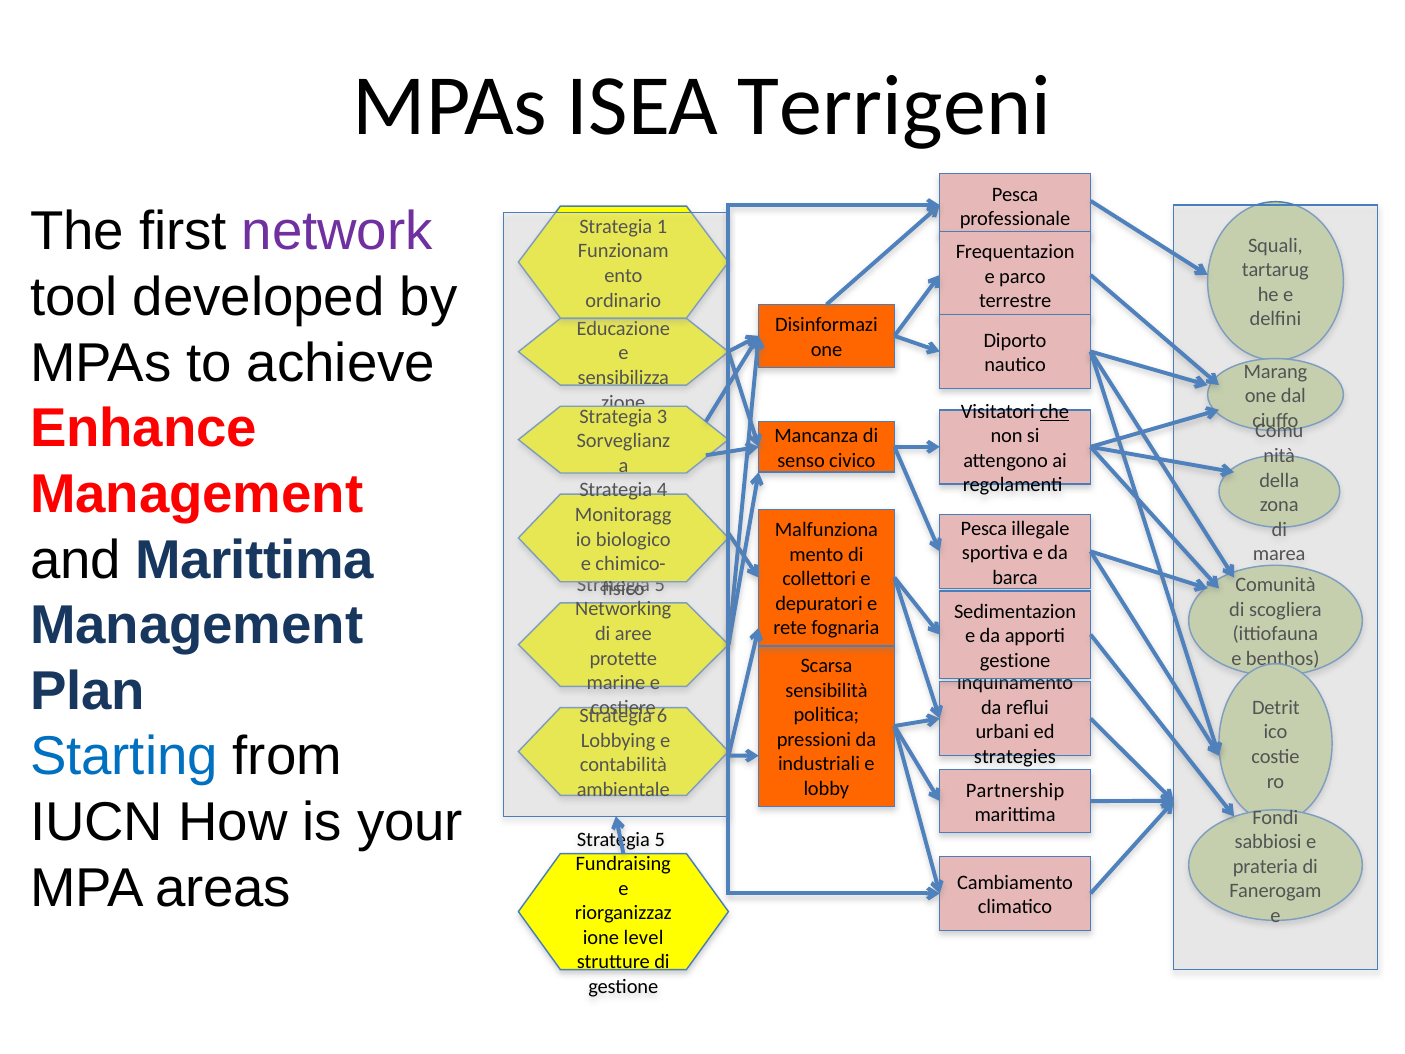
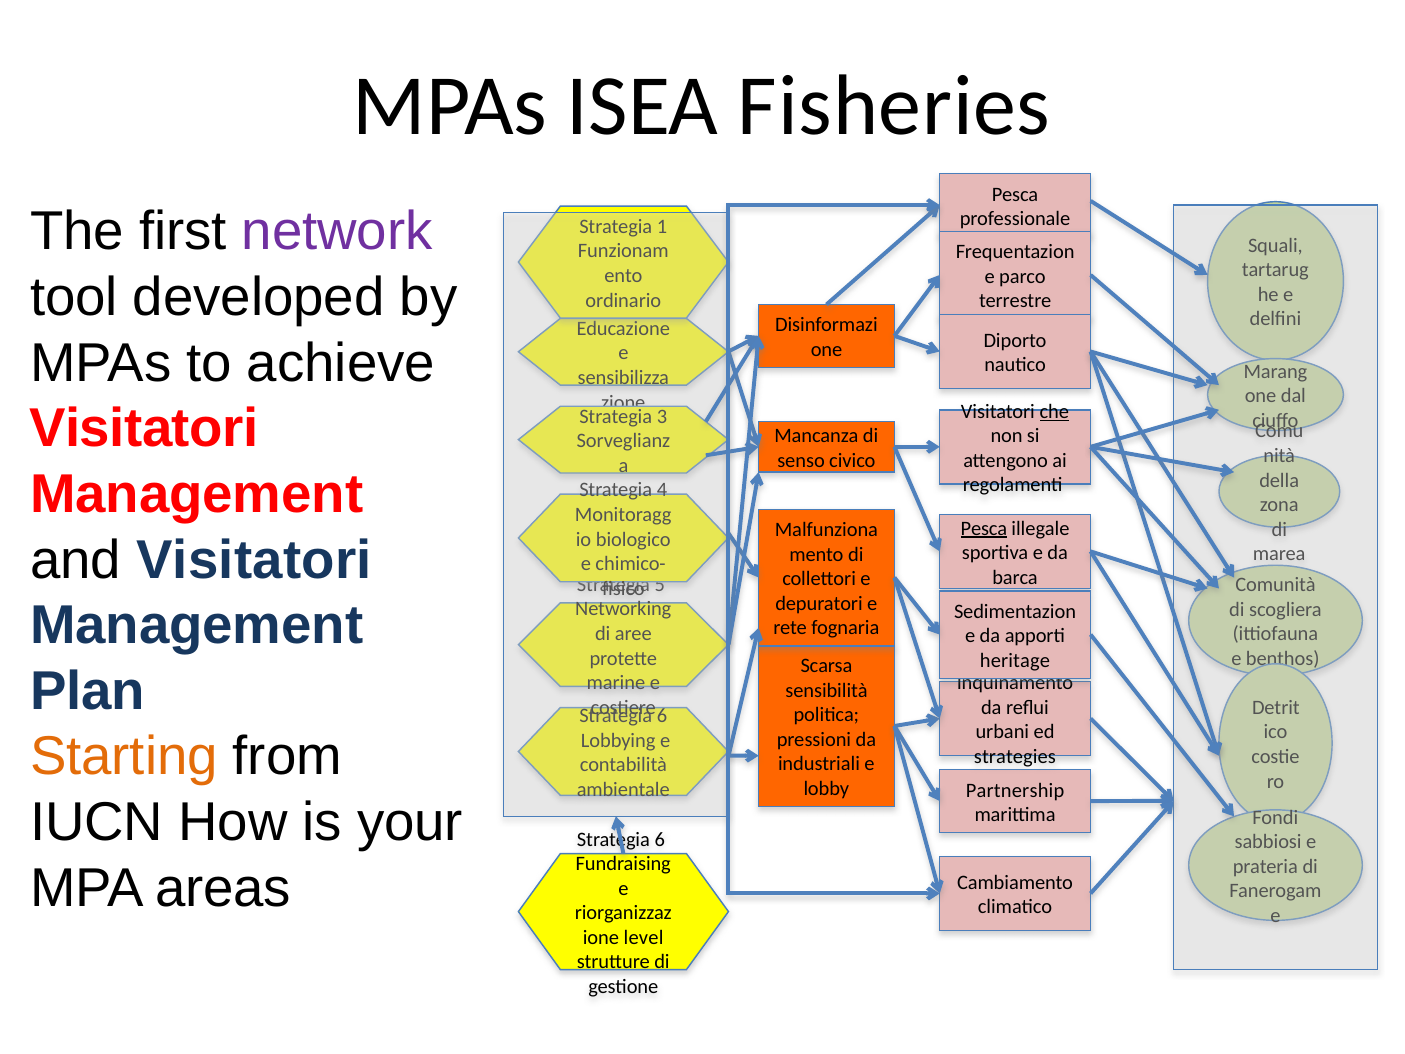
Terrigeni: Terrigeni -> Fisheries (894, 107)
Enhance: Enhance -> Visitatori (144, 429)
Pesca underline: none -> present (984, 528)
and Marittima: Marittima -> Visitatori (254, 560)
gestione: gestione -> heritage (1015, 660)
Starting colour: blue -> orange (124, 757)
5: 5 -> 6 (660, 839)
